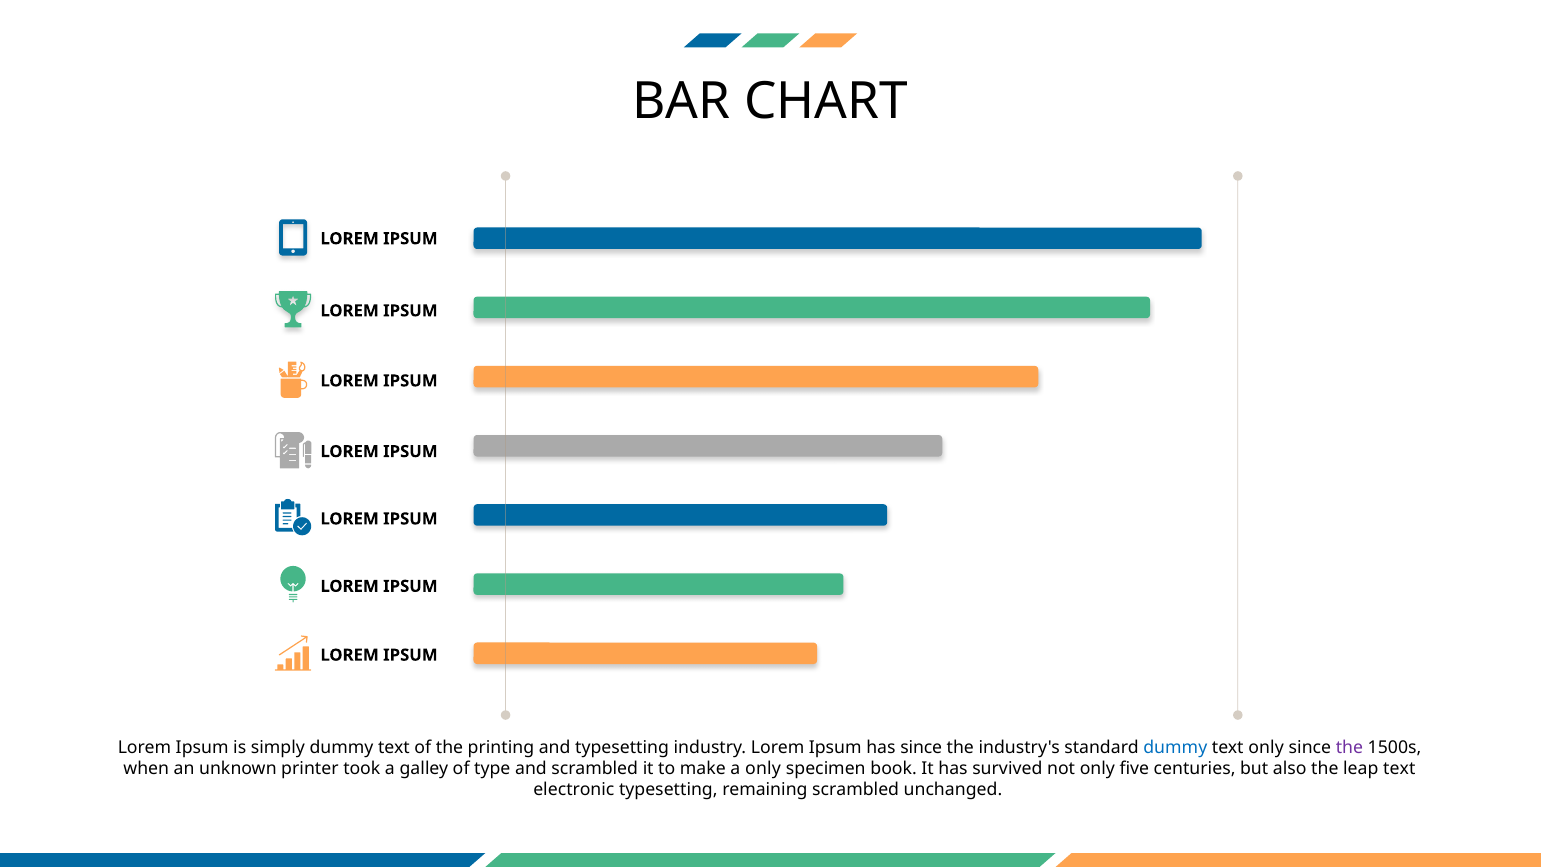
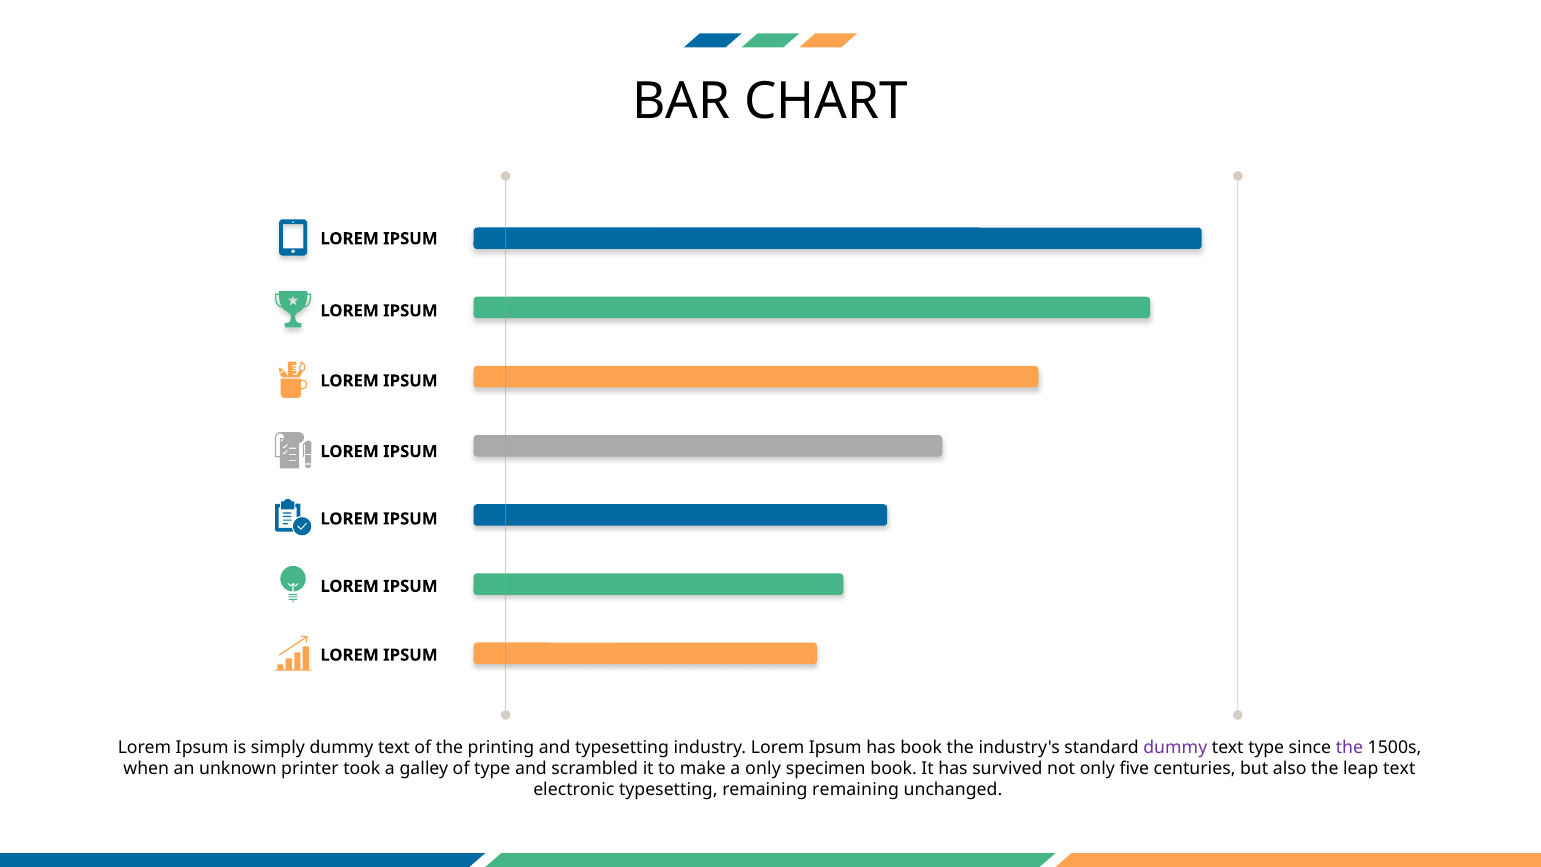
has since: since -> book (921, 747)
dummy colour: blue -> purple (1175, 747)
text only: only -> type (1266, 747)
remaining scrambled: scrambled -> remaining (856, 789)
